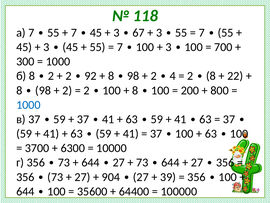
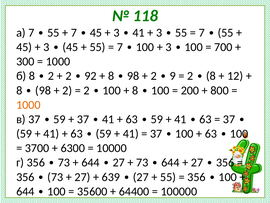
3 67: 67 -> 41 (139, 33)
4: 4 -> 9 (173, 76)
22: 22 -> 12 (235, 76)
1000 colour: blue -> orange (28, 105)
904: 904 -> 639 (111, 177)
39: 39 -> 55 (168, 177)
